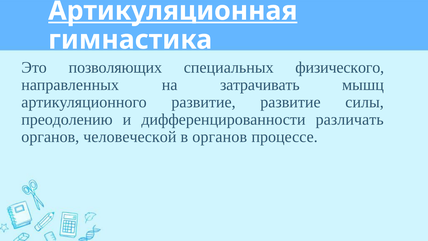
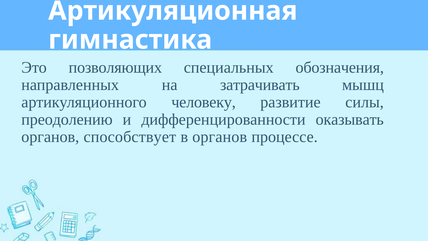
Артикуляционная underline: present -> none (173, 11)
физического: физического -> обозначения (340, 67)
артикуляционного развитие: развитие -> человеку (204, 102)
различать: различать -> оказывать (350, 119)
человеческой: человеческой -> способствует (130, 137)
